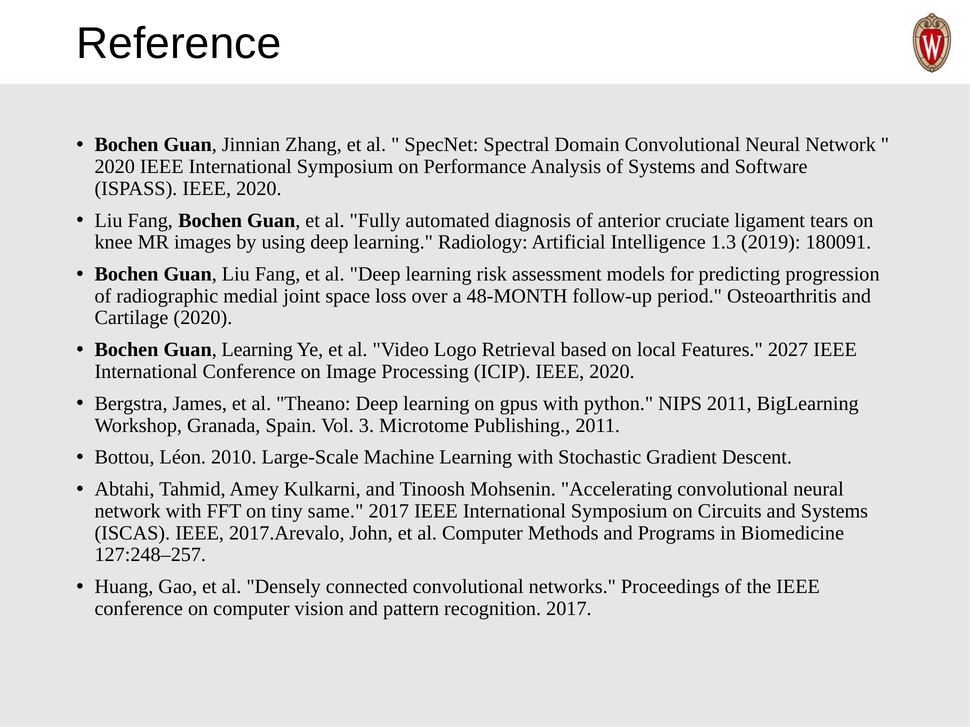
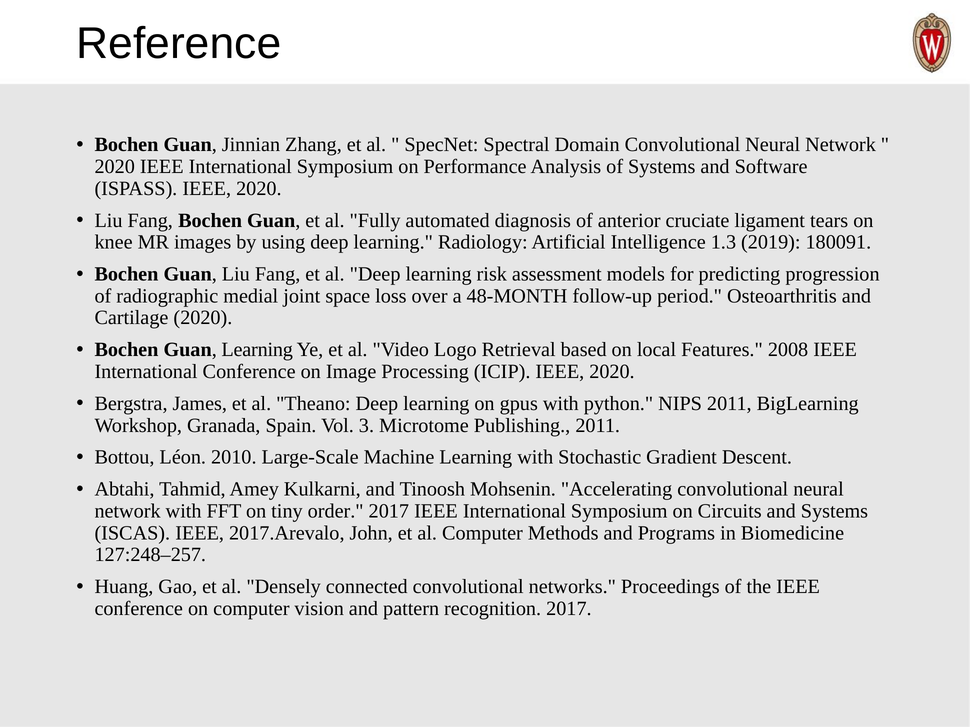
2027: 2027 -> 2008 (788, 350)
same: same -> order (336, 511)
